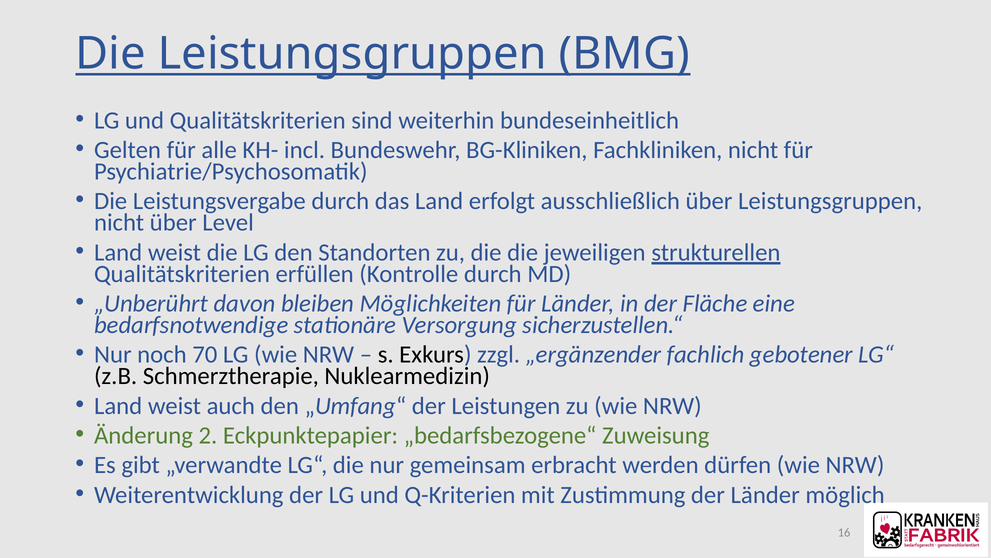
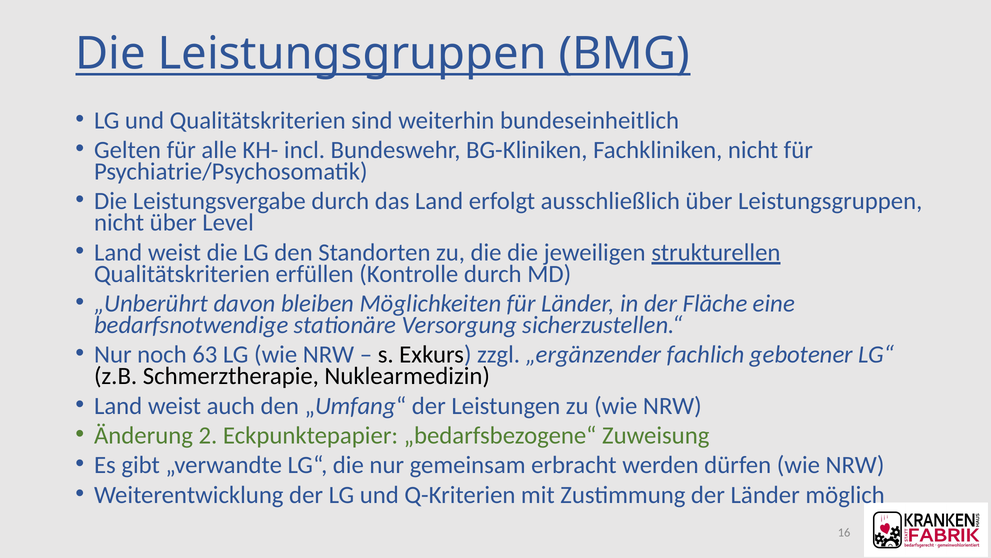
70: 70 -> 63 (205, 354)
